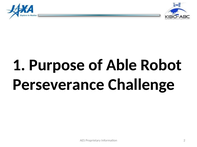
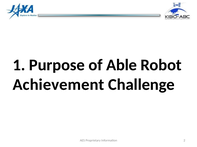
Perseverance: Perseverance -> Achievement (58, 85)
